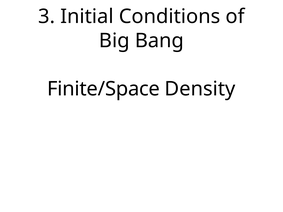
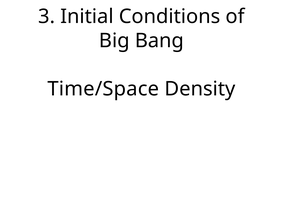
Finite/Space: Finite/Space -> Time/Space (103, 89)
